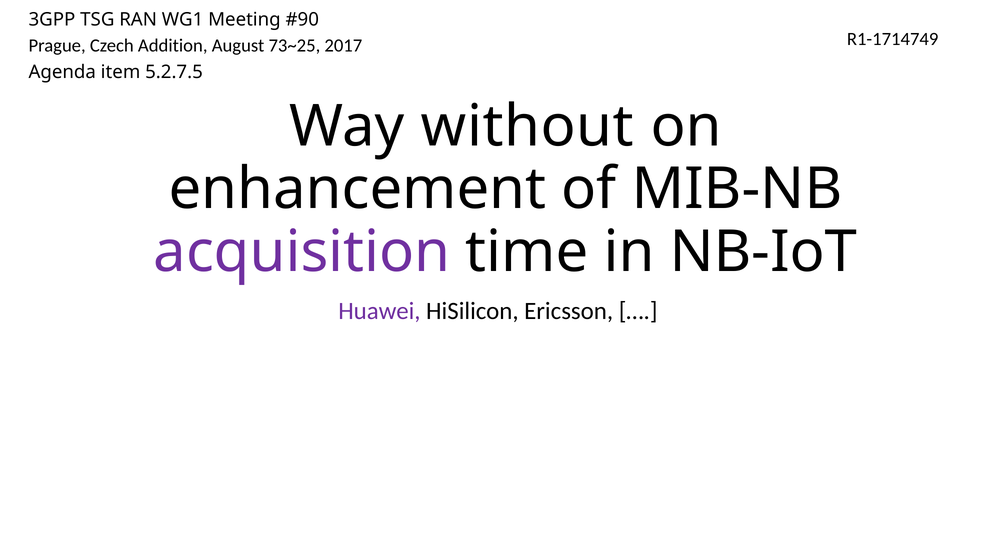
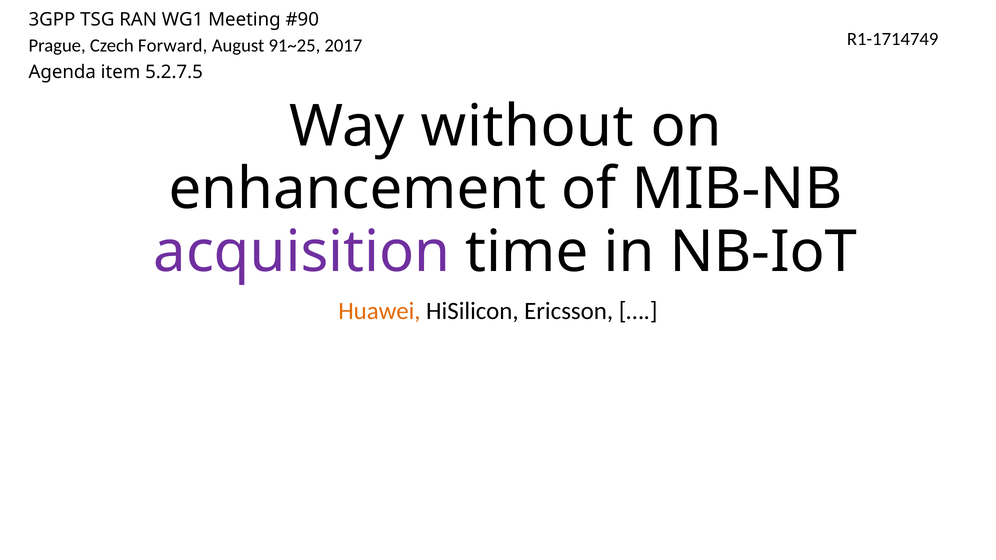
Addition: Addition -> Forward (173, 46)
73~25: 73~25 -> 91~25 (294, 46)
Huawei colour: purple -> orange (379, 311)
